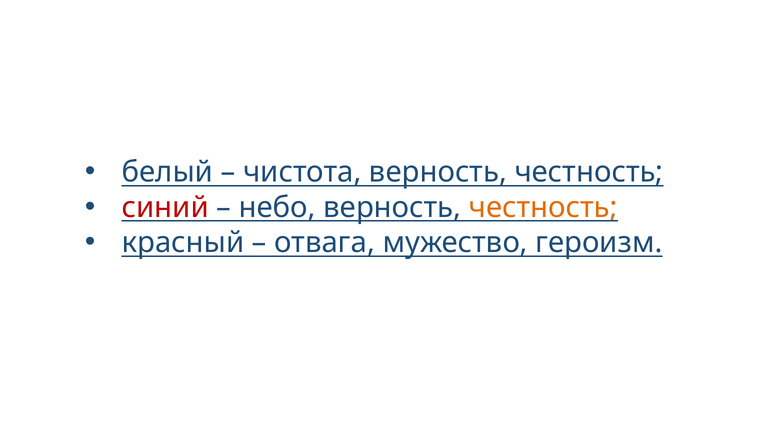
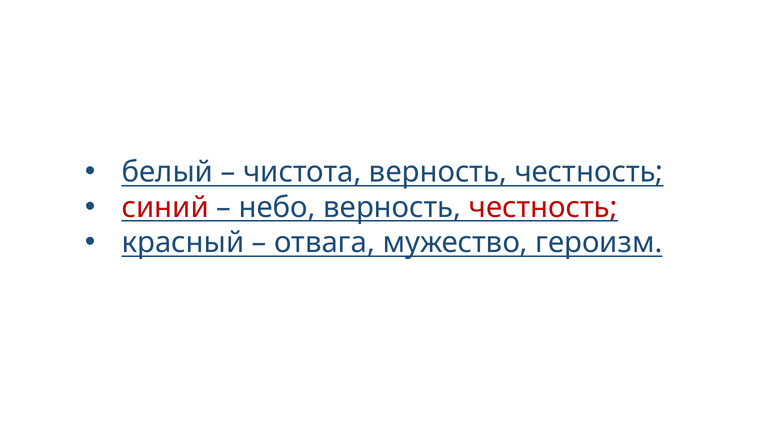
честность colour: orange -> red (543, 207)
